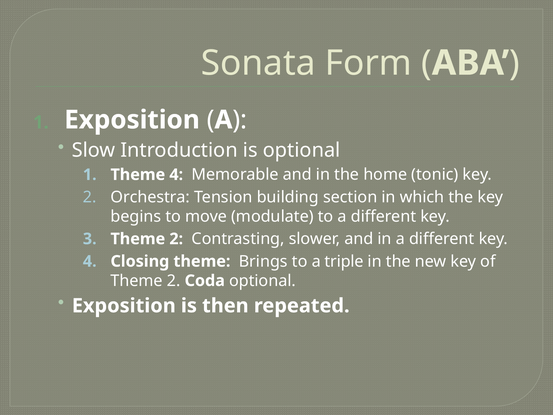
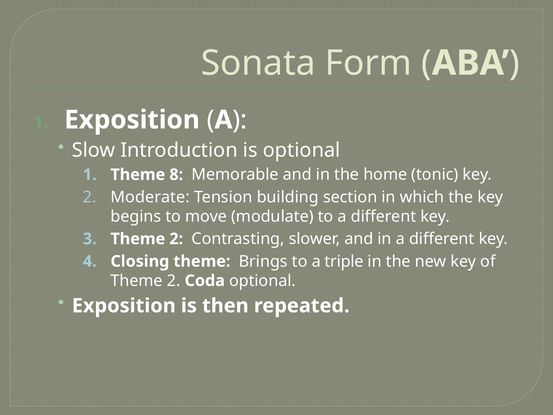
Theme 4: 4 -> 8 (176, 175)
Orchestra: Orchestra -> Moderate (150, 197)
